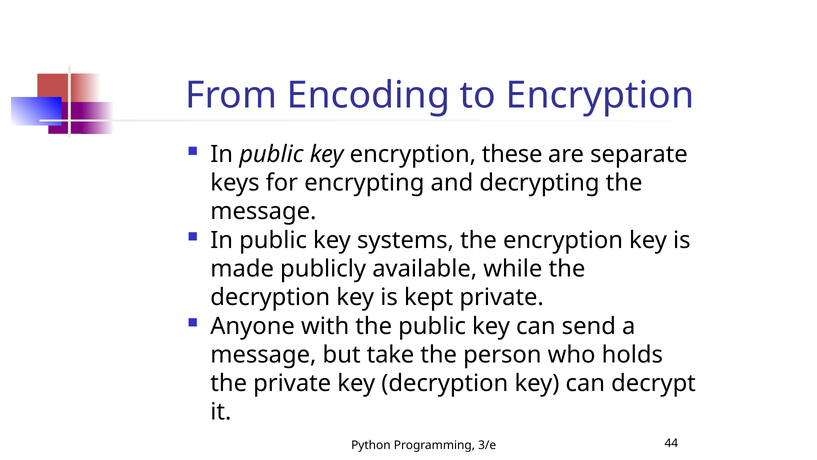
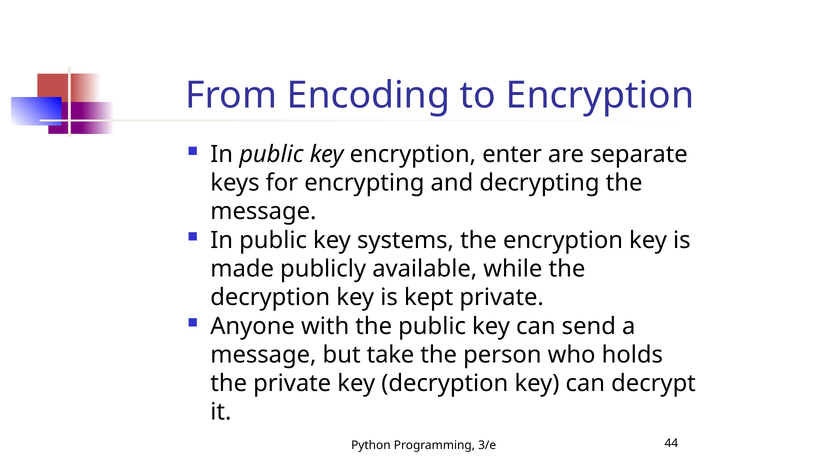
these: these -> enter (512, 154)
